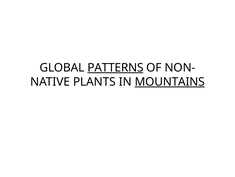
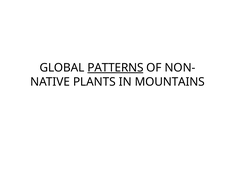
MOUNTAINS underline: present -> none (170, 82)
